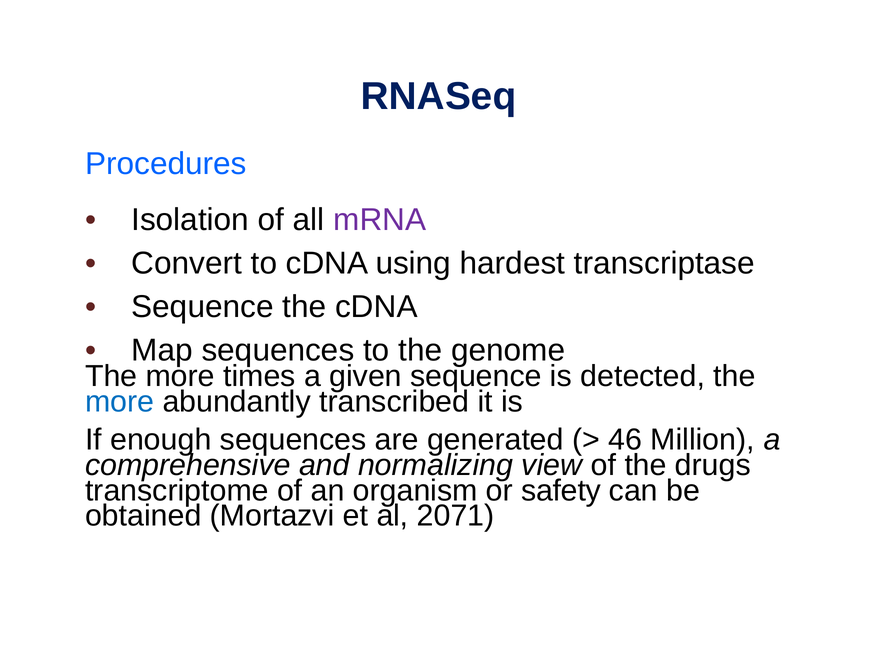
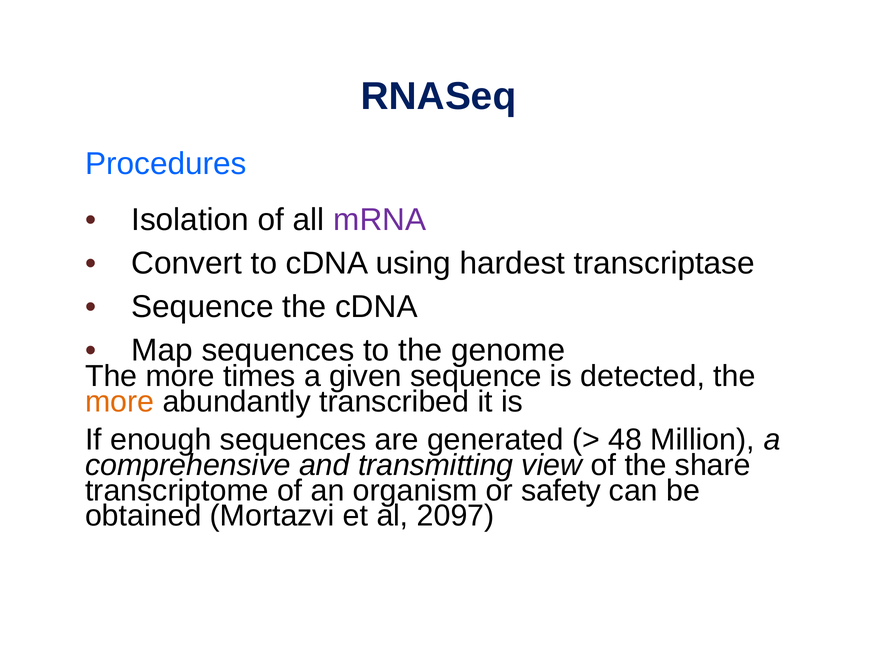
more colour: blue -> orange (120, 402)
46: 46 -> 48 (625, 440)
normalizing: normalizing -> transmitting (436, 465)
drugs: drugs -> share (713, 465)
2071: 2071 -> 2097 (456, 516)
